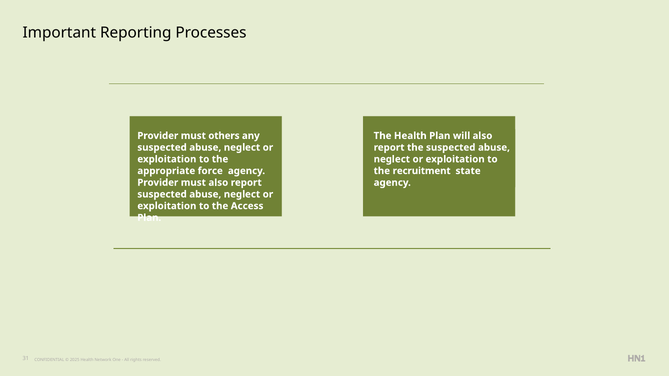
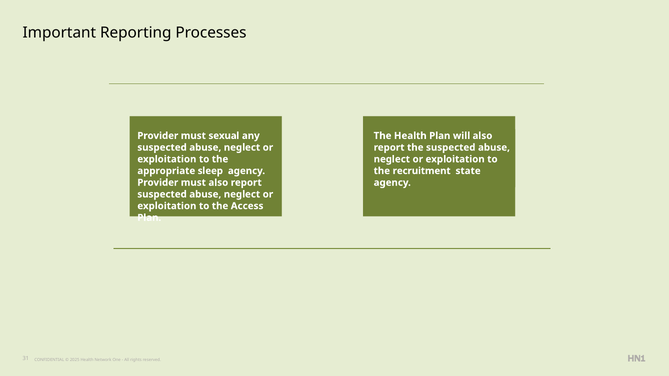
others: others -> sexual (224, 136)
force: force -> sleep (210, 171)
